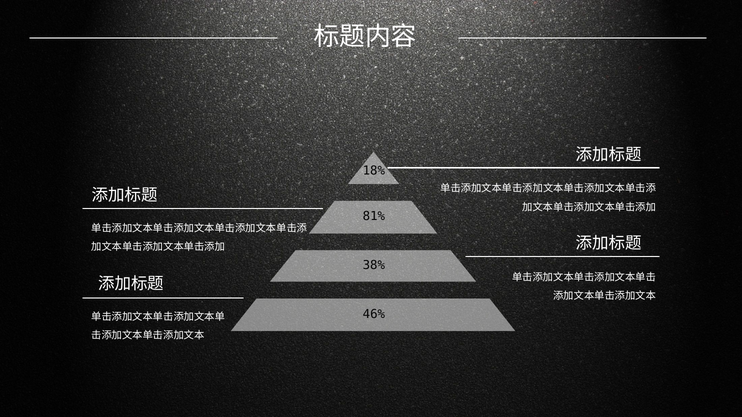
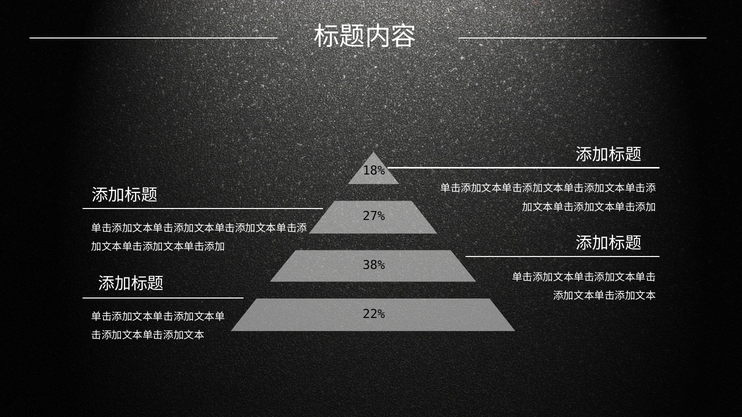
81%: 81% -> 27% (374, 217)
46%: 46% -> 22% (374, 315)
